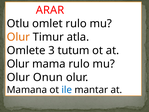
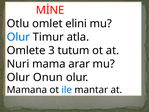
ARAR: ARAR -> MİNE (50, 10)
omlet rulo: rulo -> elini (76, 24)
Olur colour: orange -> blue (18, 37)
Olur: Olur -> Nuri (18, 64)
mama rulo: rulo -> arar (79, 64)
